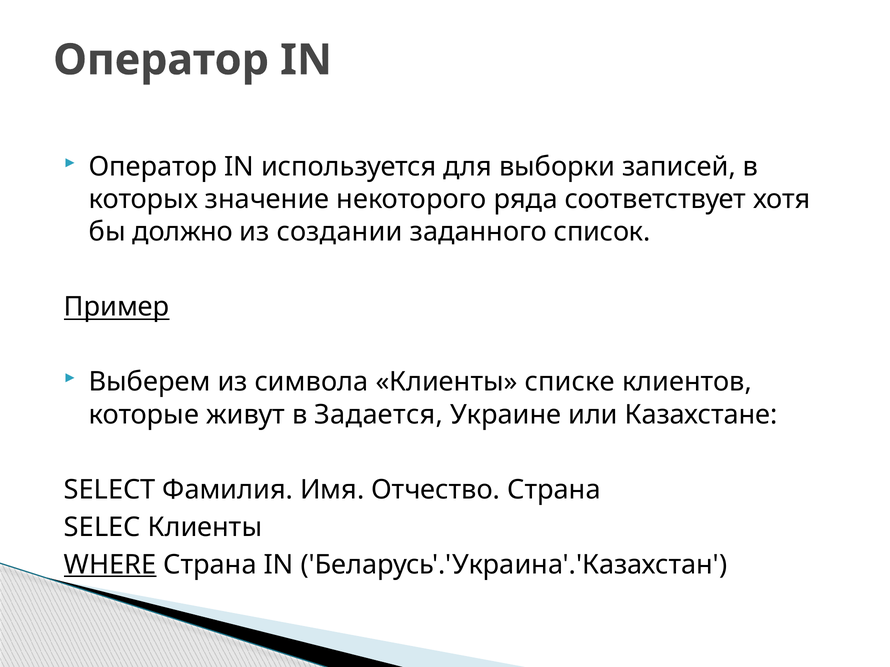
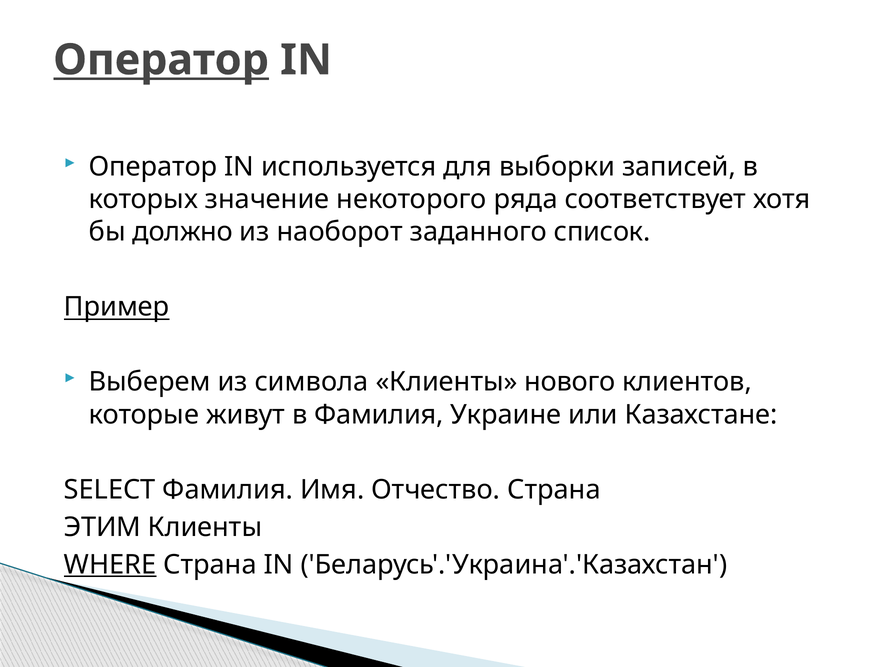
Оператор underline: none -> present (161, 60)
создании: создании -> наоборот (340, 232)
списке: списке -> нового (570, 382)
в Задается: Задается -> Фамилия (379, 415)
SELEC: SELEC -> ЭТИМ (102, 528)
